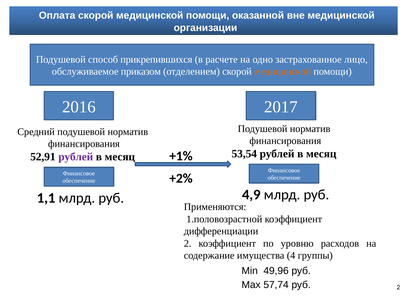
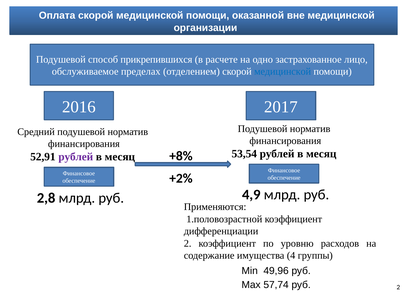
приказом: приказом -> пределах (141, 71)
медицинской colour: orange -> blue (283, 71)
+1%: +1% -> +8% (181, 156)
1,1: 1,1 -> 2,8 (46, 198)
